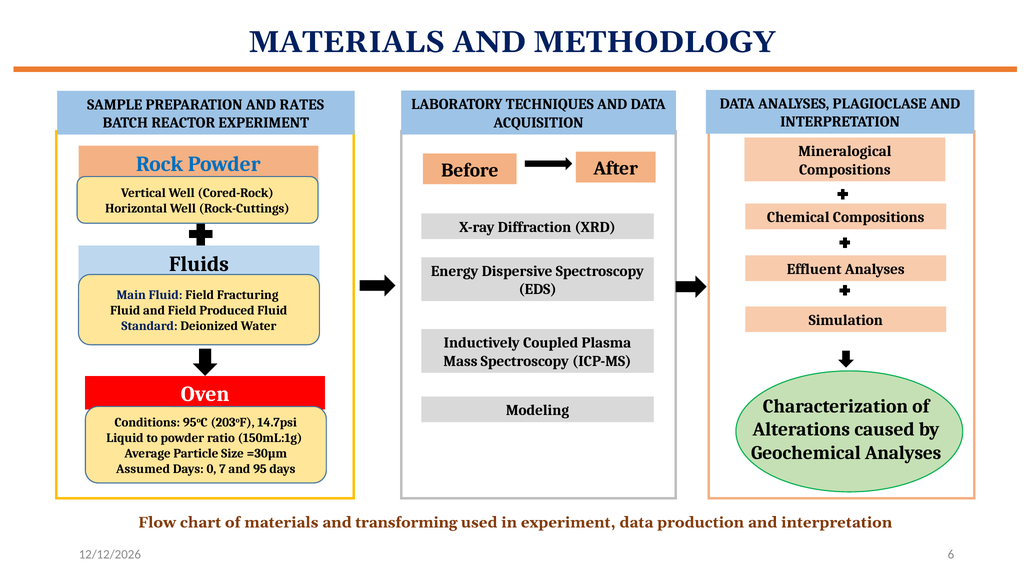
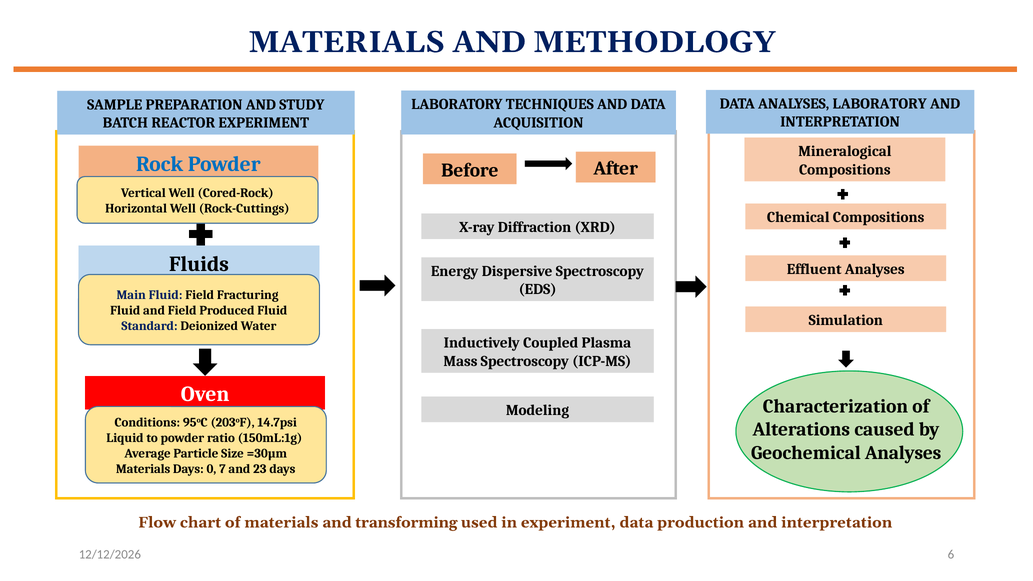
ANALYSES PLAGIOCLASE: PLAGIOCLASE -> LABORATORY (880, 104)
RATES: RATES -> STUDY (302, 105)
Assumed: Assumed -> Materials (143, 469)
95: 95 -> 23 (260, 469)
